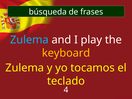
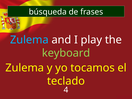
keyboard colour: yellow -> light green (66, 53)
